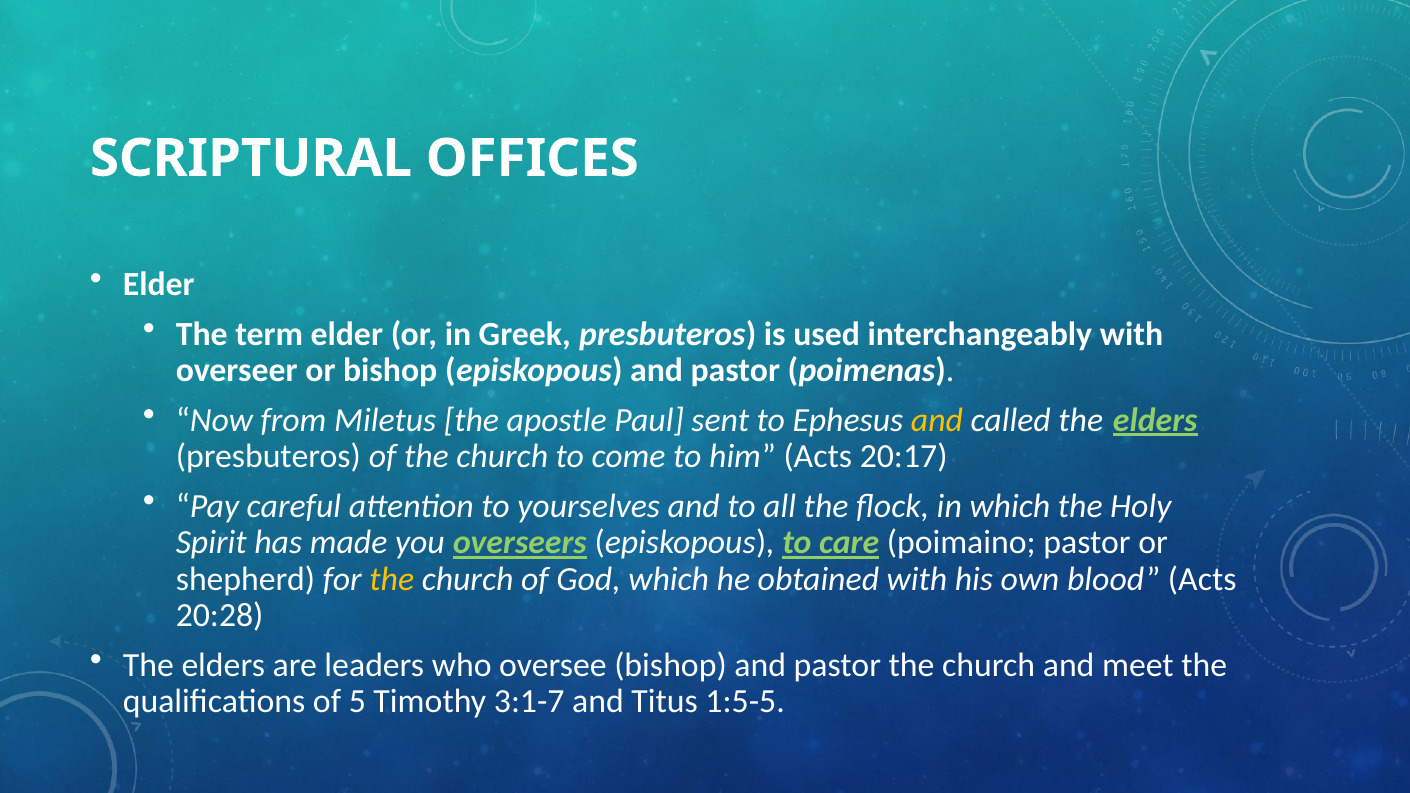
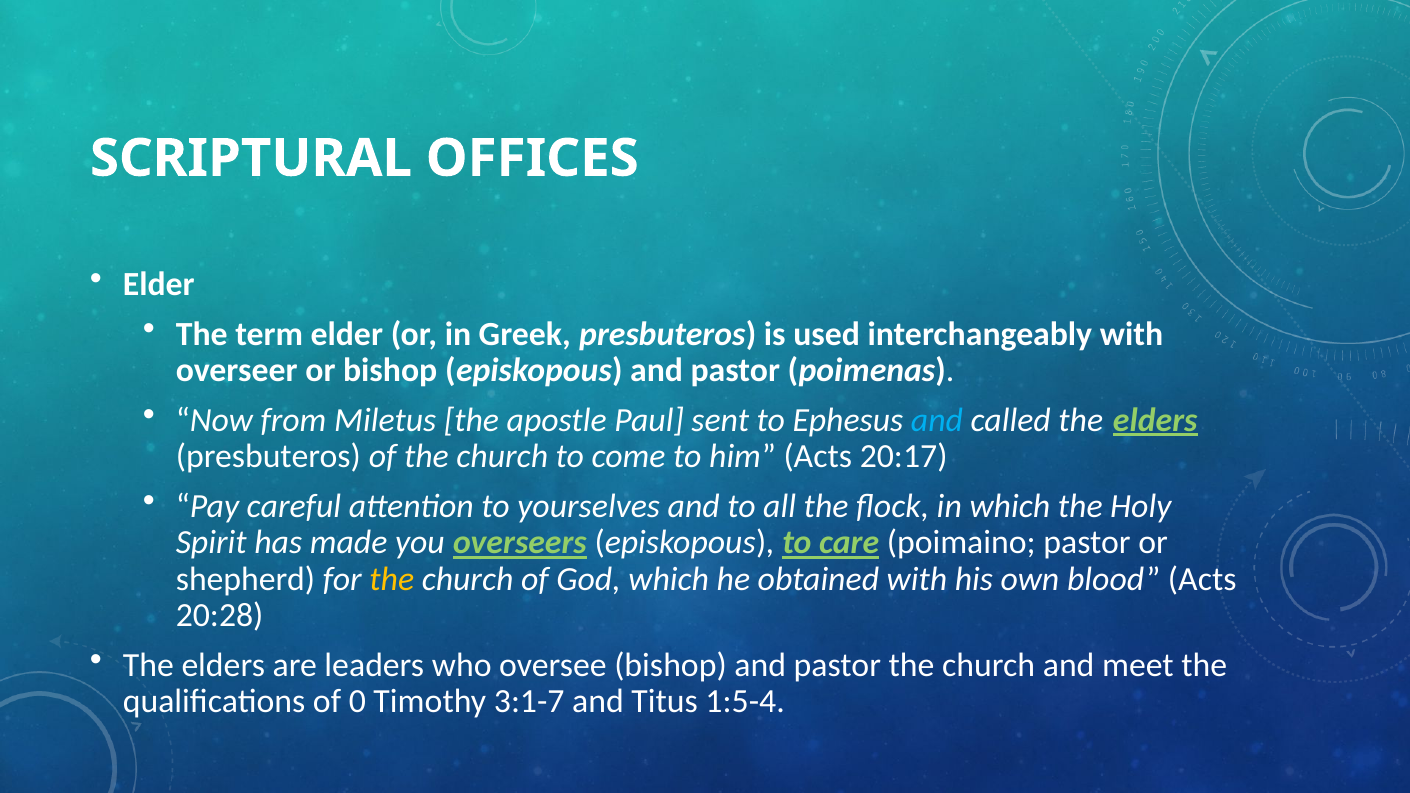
and colour: yellow -> light blue (937, 420)
5: 5 -> 0 (357, 702)
1:5-5: 1:5-5 -> 1:5-4 (745, 702)
